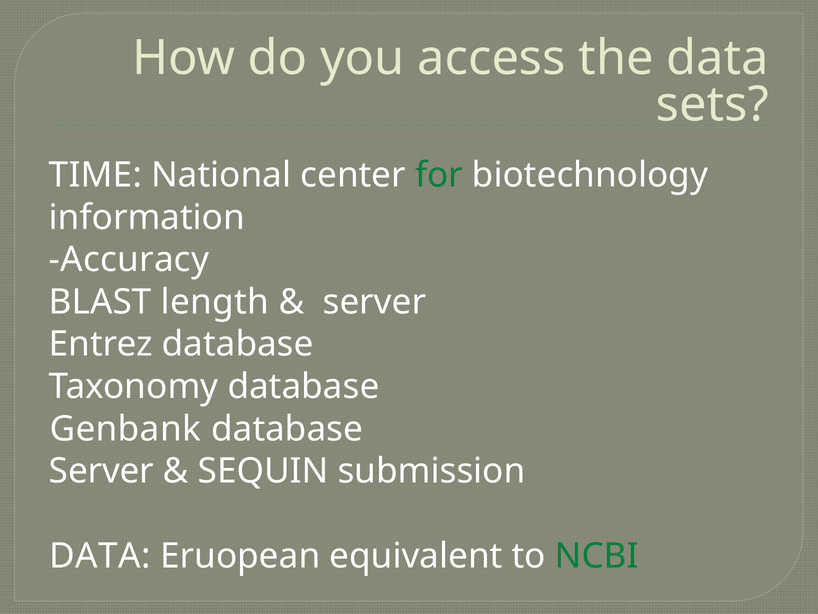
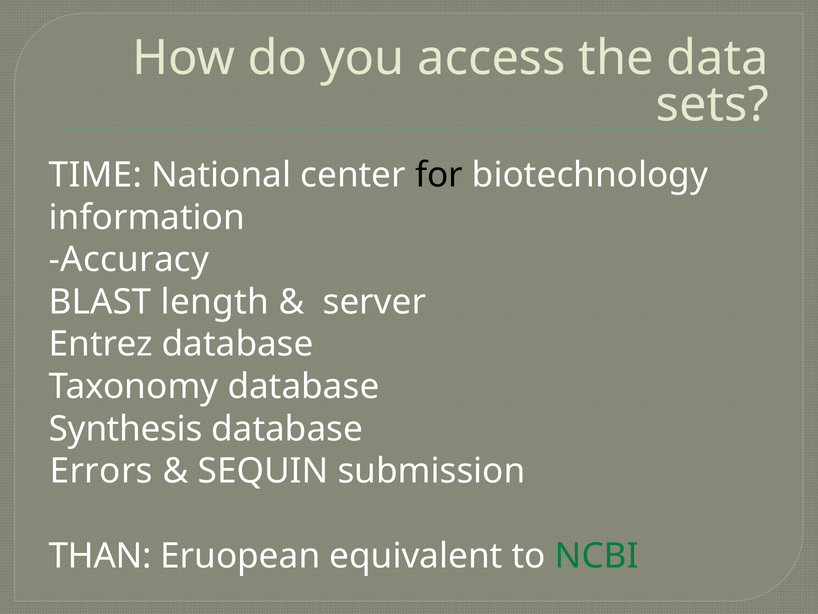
for colour: green -> black (439, 175)
Genbank: Genbank -> Synthesis (126, 429)
Server: Server -> Errors (101, 471)
DATA: DATA -> THAN (100, 555)
